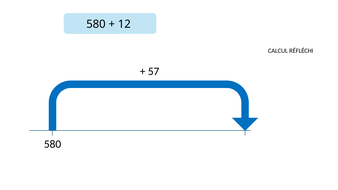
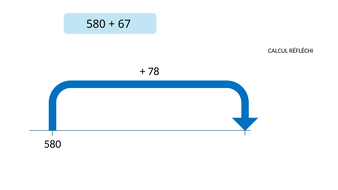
12: 12 -> 67 (124, 24)
57: 57 -> 78 (154, 71)
